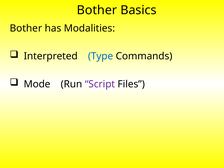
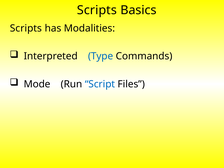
Bother: Bother -> Scripts (97, 10)
Bother: Bother -> Scripts (26, 28)
Script colour: purple -> blue (100, 84)
